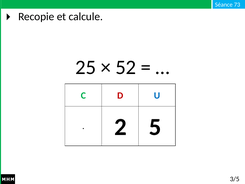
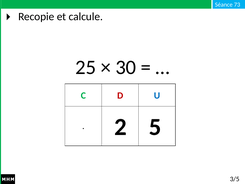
52: 52 -> 30 (126, 67)
